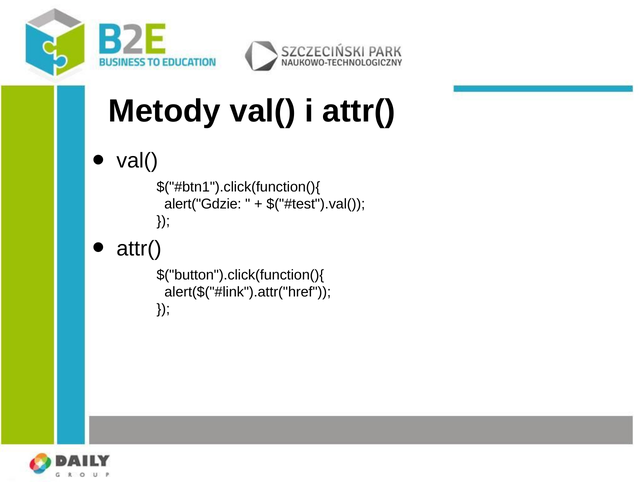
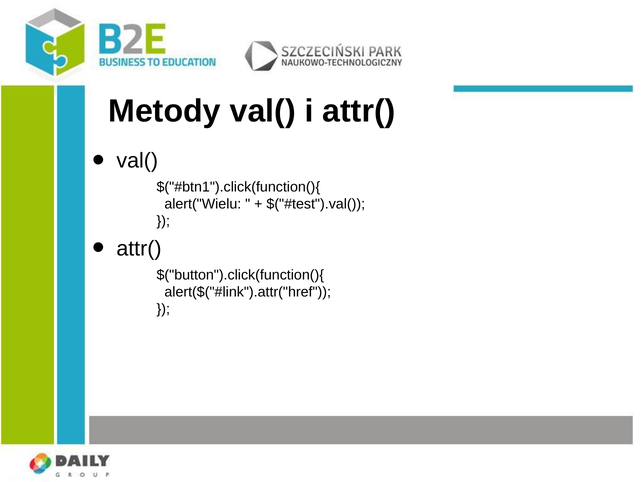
alert("Gdzie: alert("Gdzie -> alert("Wielu (203, 204)
